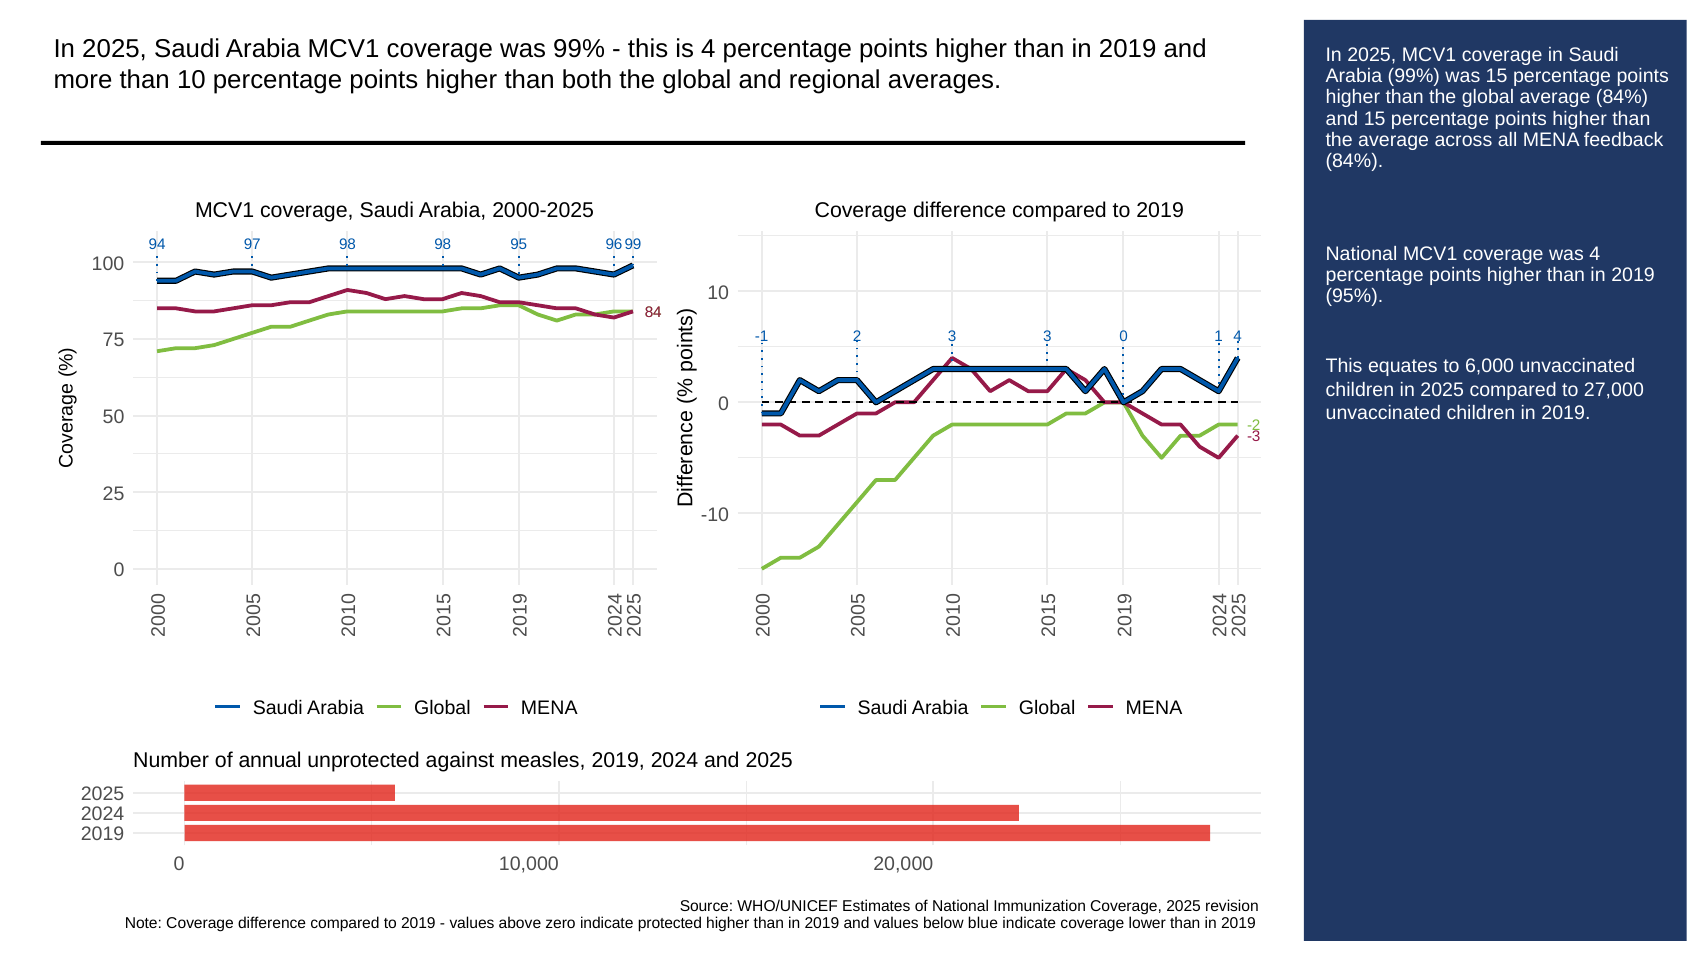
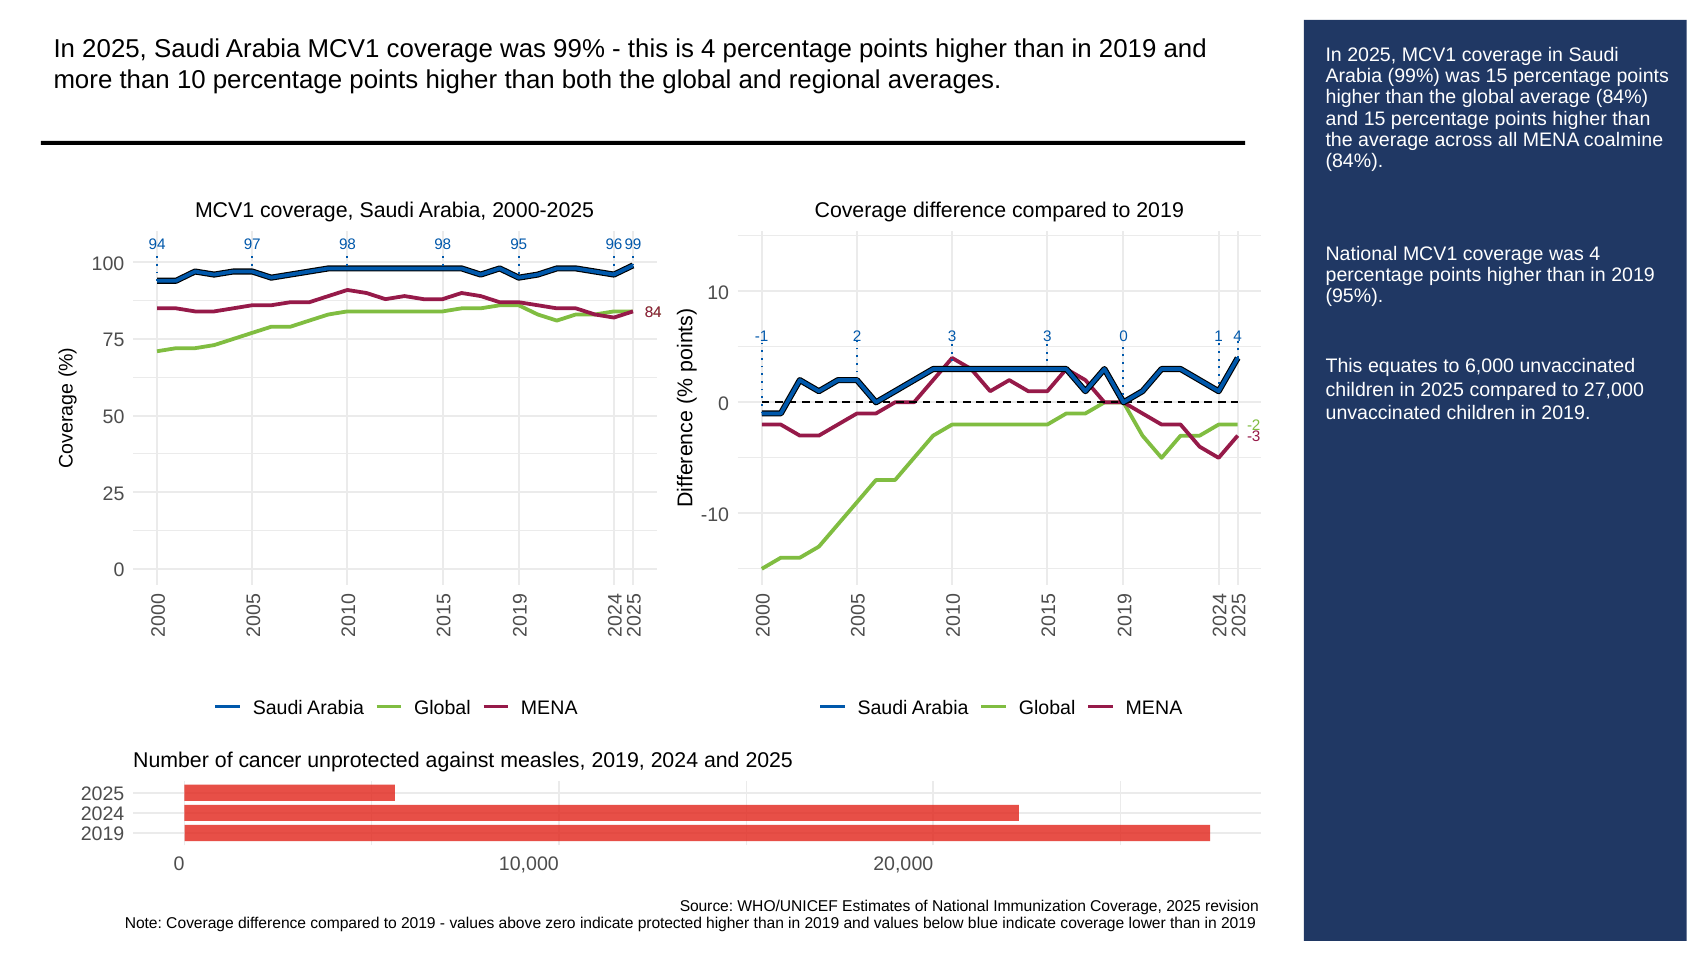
feedback: feedback -> coalmine (1624, 140)
annual: annual -> cancer (270, 760)
